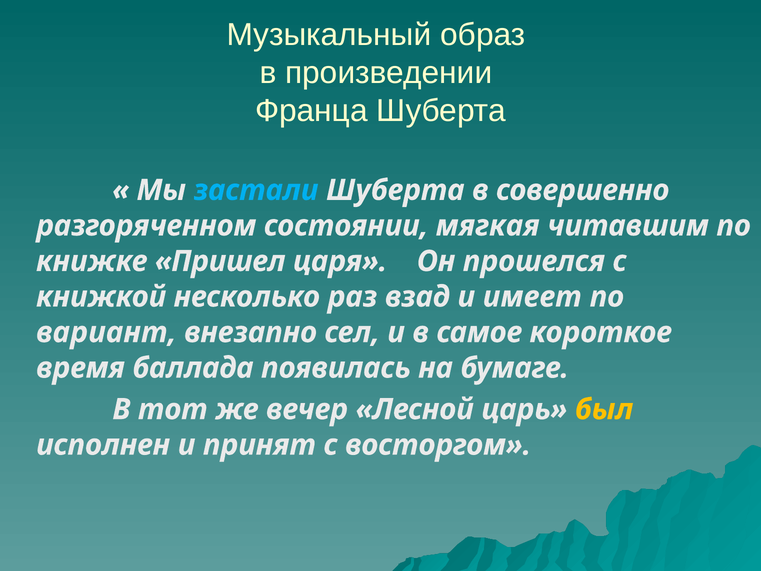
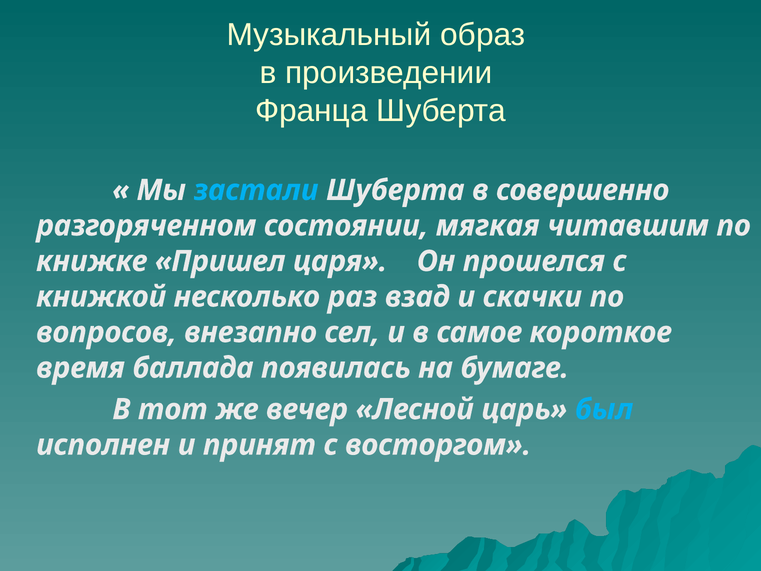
имеет: имеет -> скачки (532, 297)
вариант: вариант -> вопросов (106, 332)
был colour: yellow -> light blue (604, 409)
